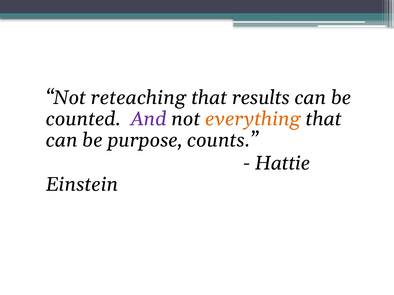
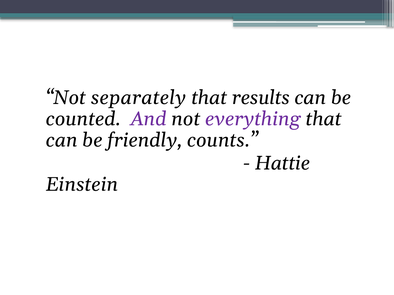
reteaching: reteaching -> separately (139, 98)
everything colour: orange -> purple (253, 119)
purpose: purpose -> friendly (145, 140)
